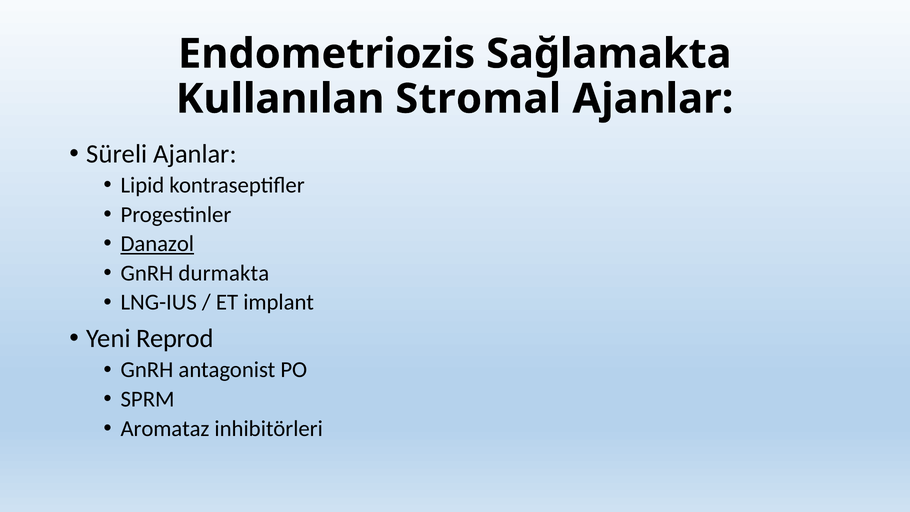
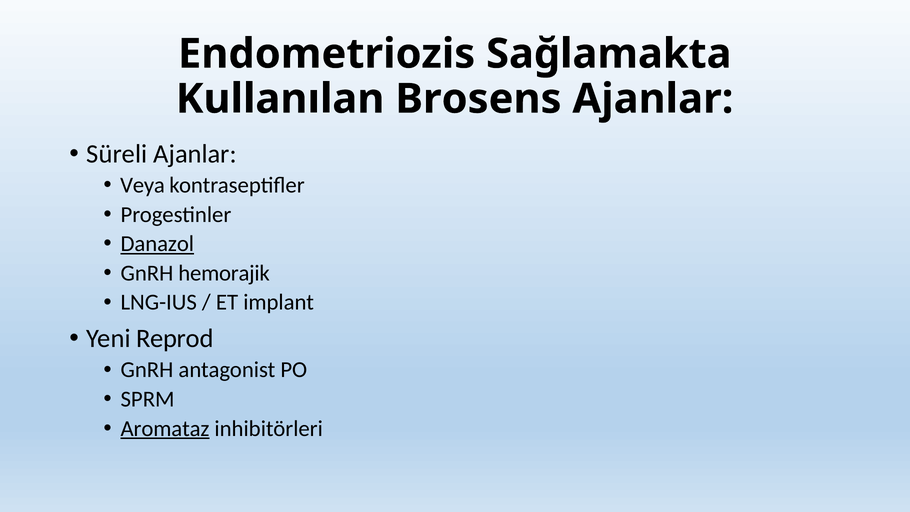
Stromal: Stromal -> Brosens (478, 99)
Lipid: Lipid -> Veya (143, 185)
durmakta: durmakta -> hemorajik (224, 273)
Aromataz underline: none -> present (165, 428)
